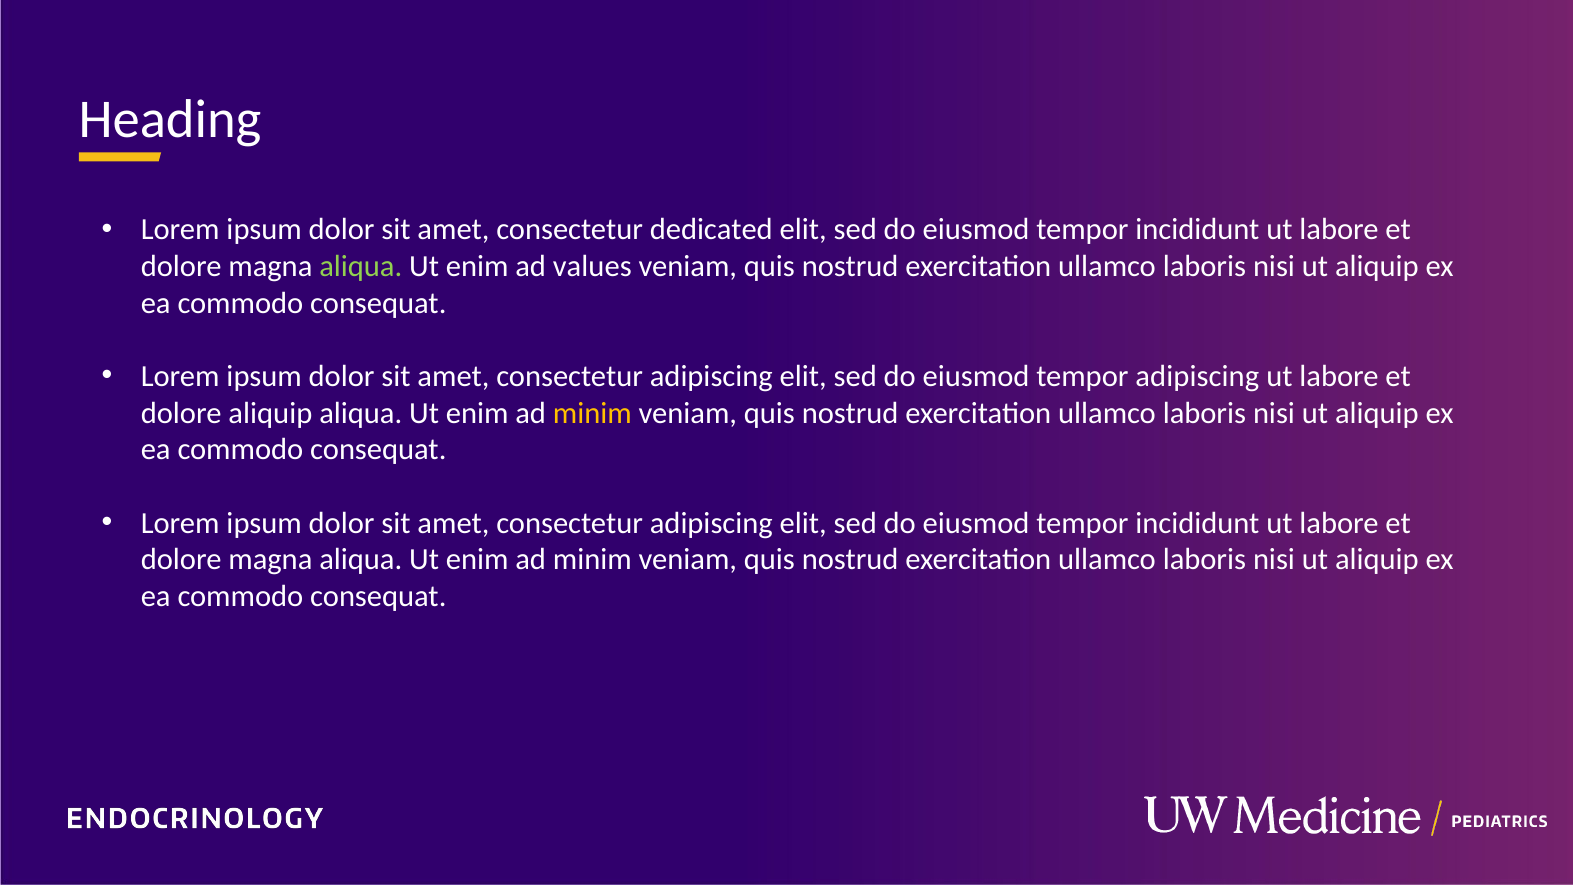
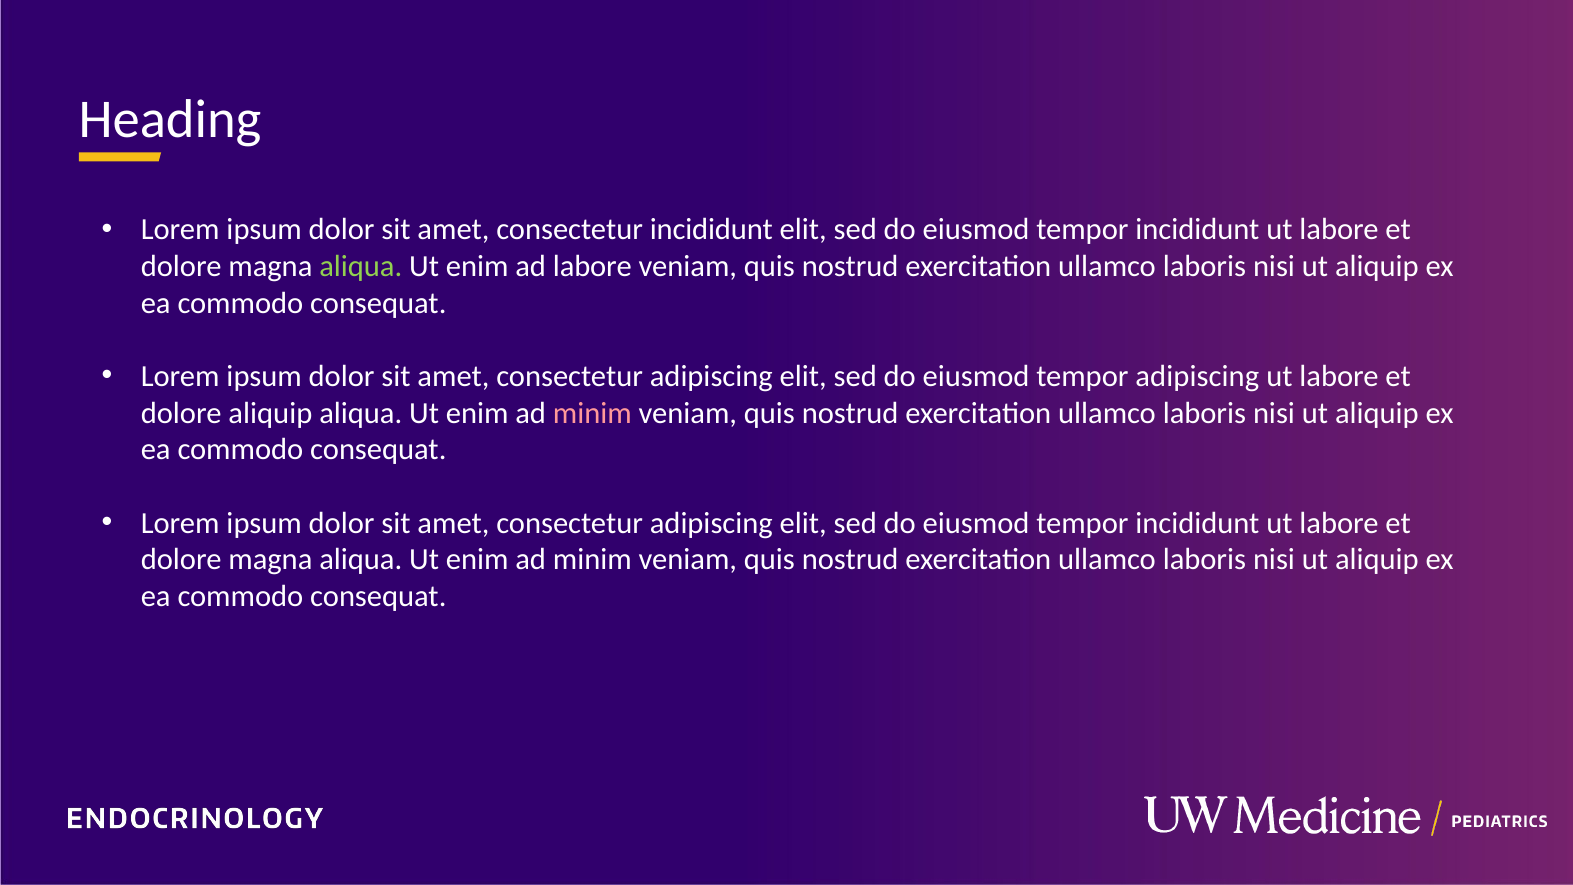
consectetur dedicated: dedicated -> incididunt (711, 230)
ad values: values -> labore (592, 266)
minim colour: yellow -> pink (592, 413)
